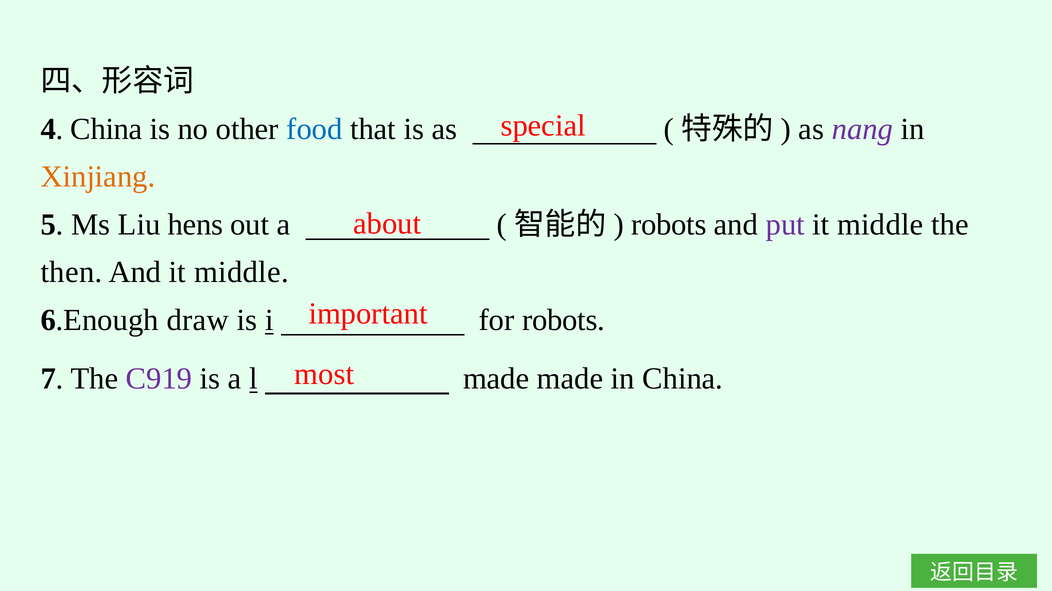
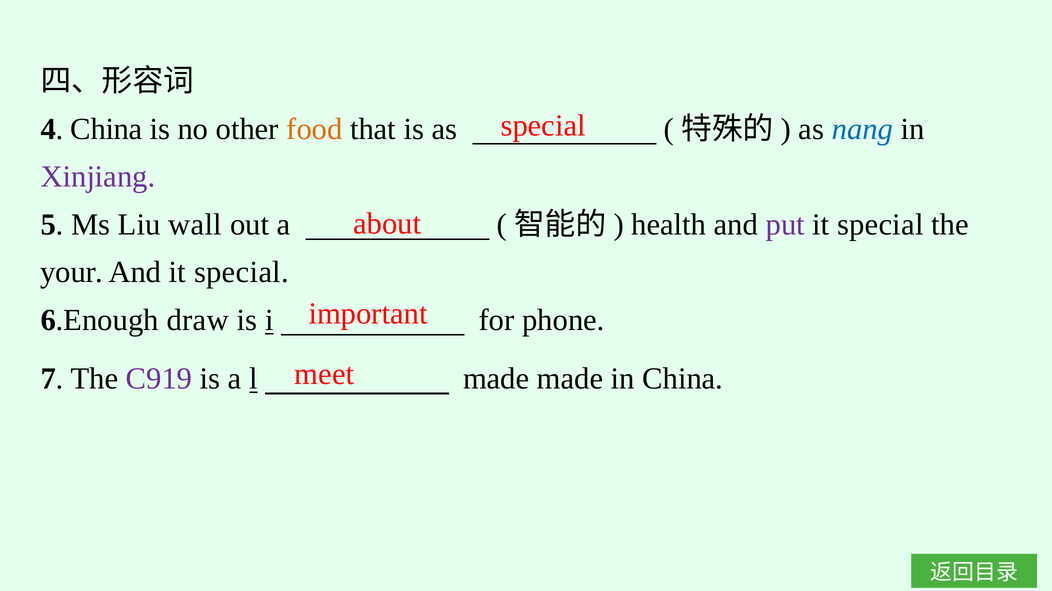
food colour: blue -> orange (314, 129)
nang colour: purple -> blue (862, 129)
Xinjiang colour: orange -> purple (98, 177)
hens: hens -> wall (195, 225)
robots: robots -> health (669, 225)
middle: middle -> special (880, 225)
then: then -> your (72, 273)
And it middle: middle -> special (241, 273)
for robots: robots -> phone (563, 321)
most: most -> meet (324, 375)
